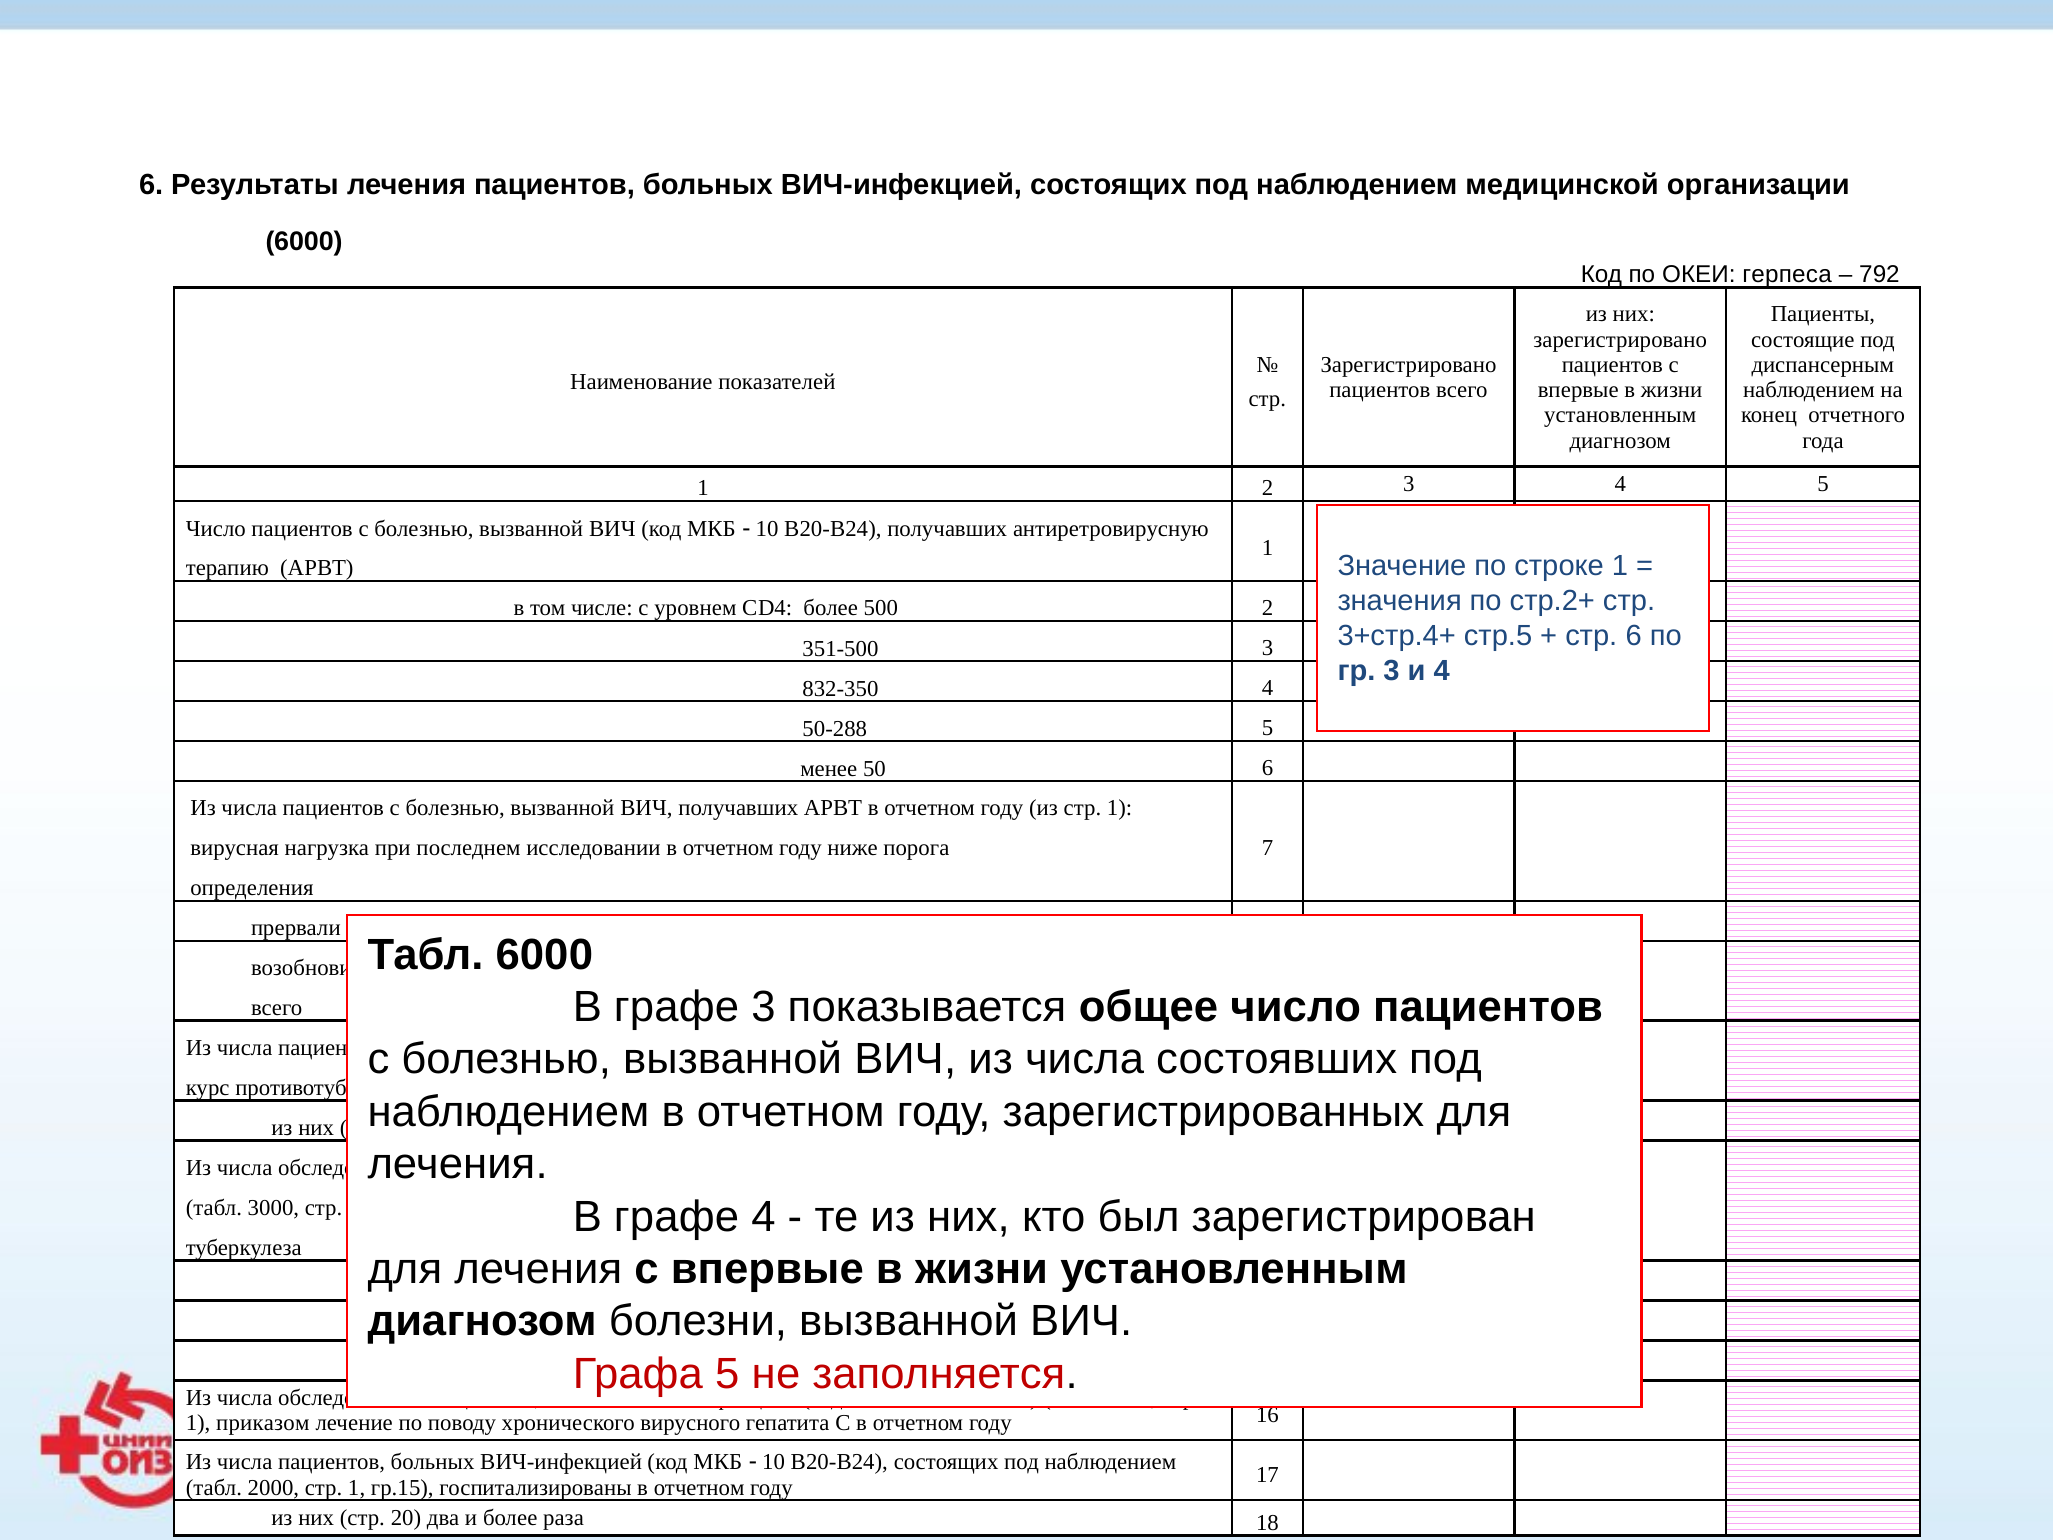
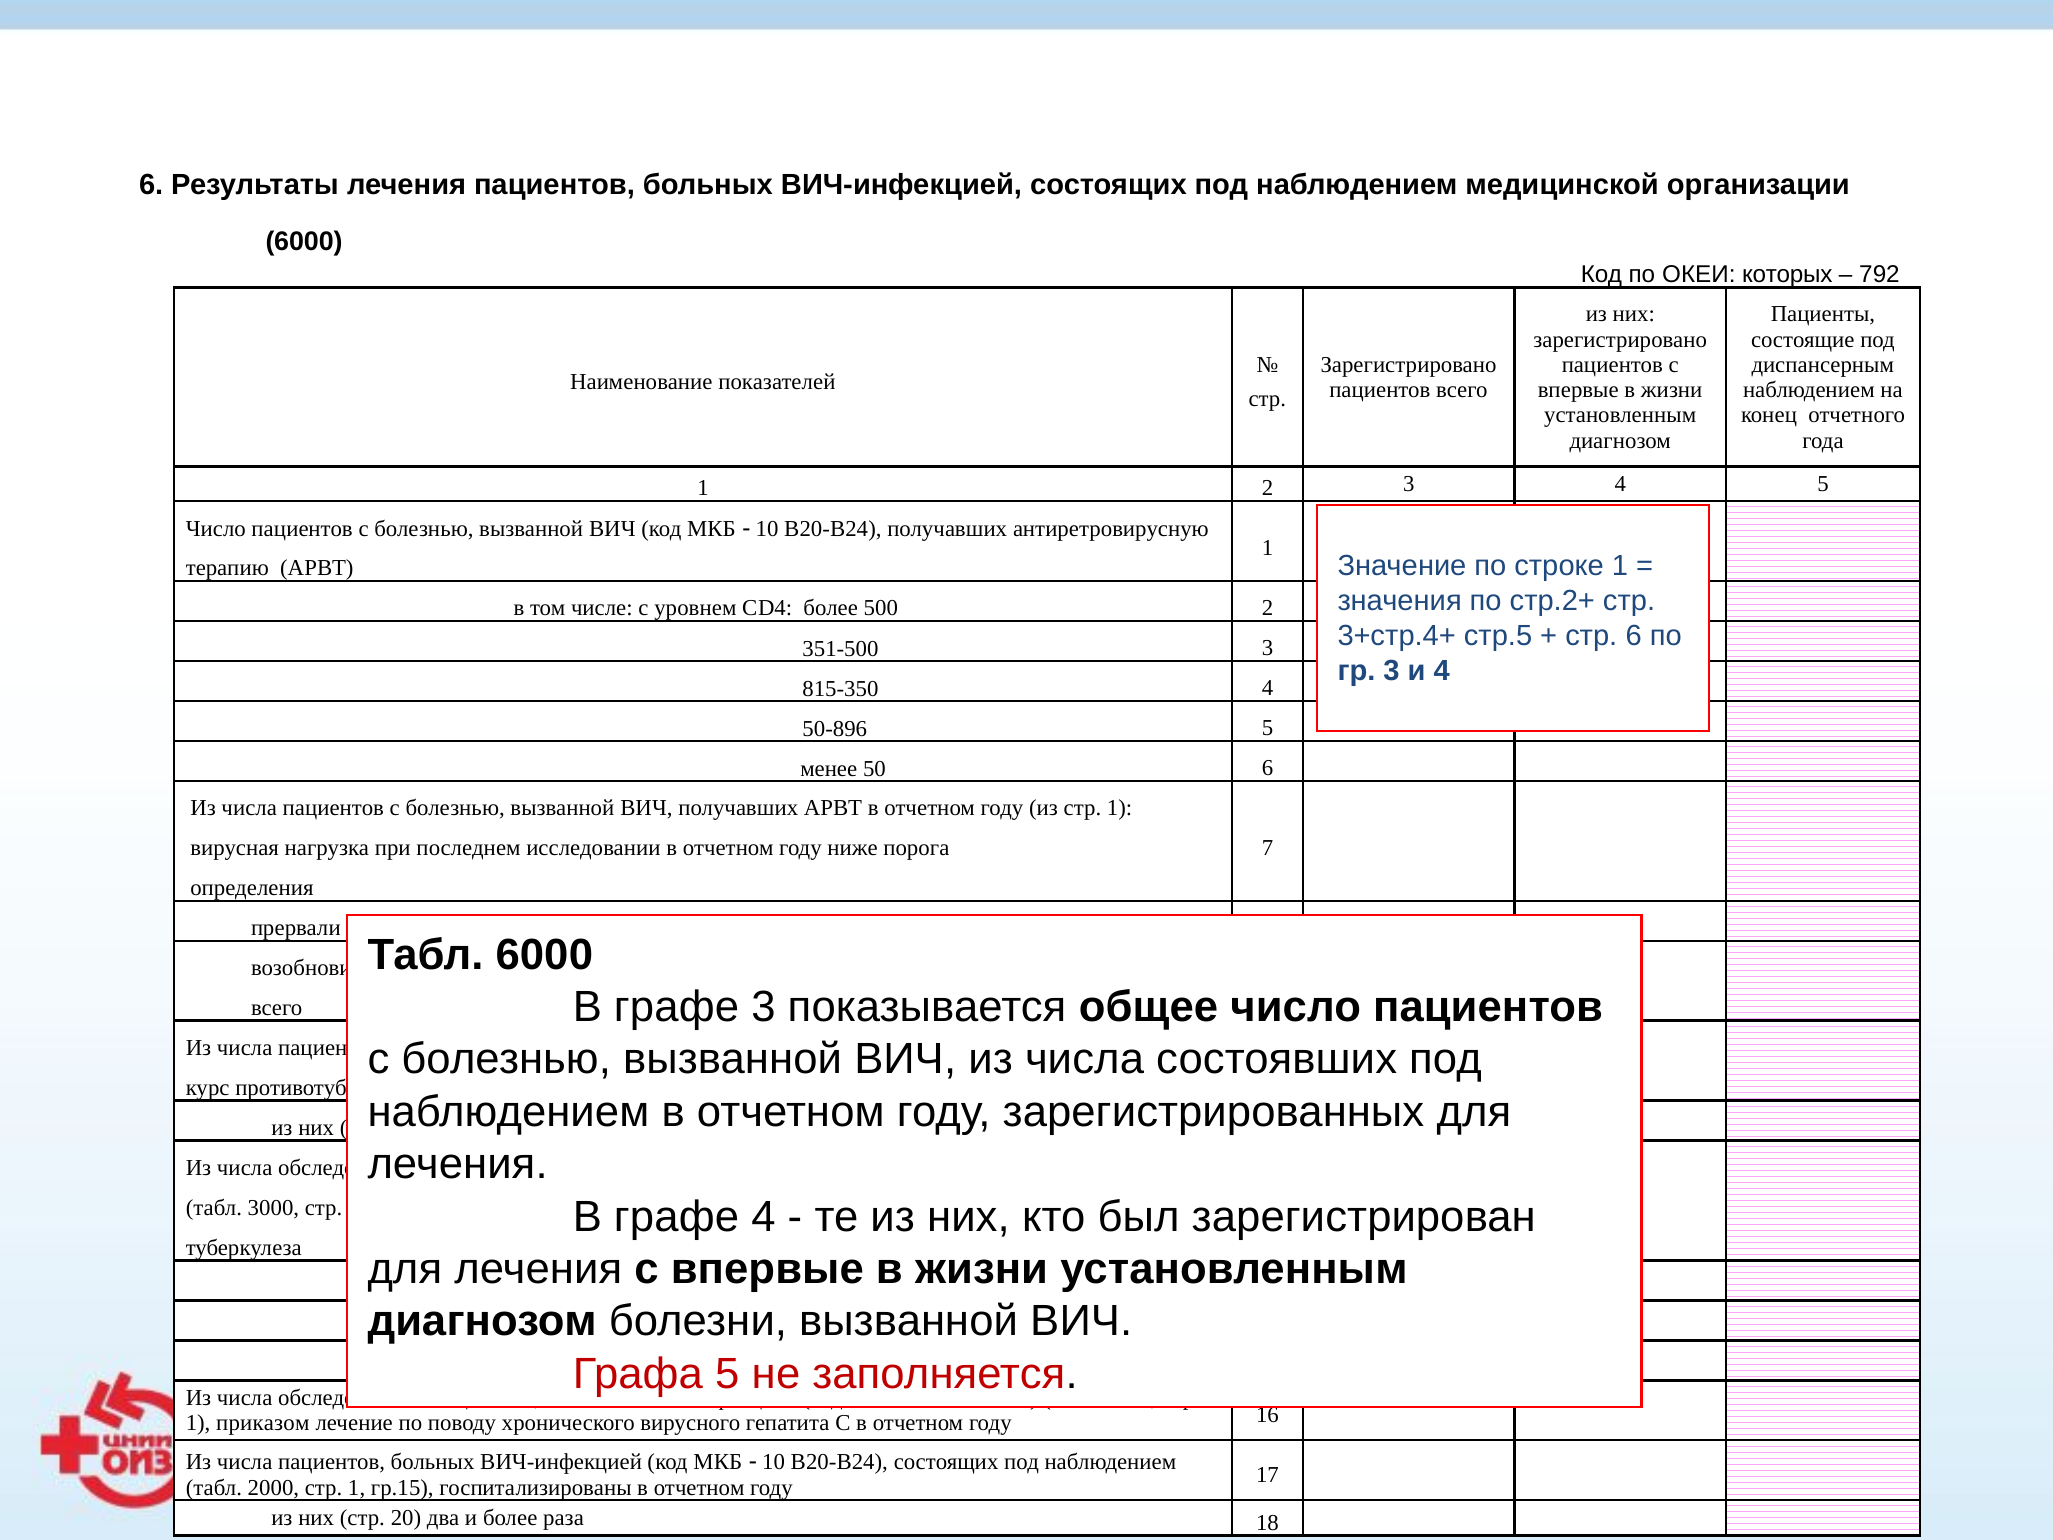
герпеса: герпеса -> которых (1787, 274)
832-350: 832-350 -> 815-350 (840, 688)
50-288: 50-288 -> 50-896 (835, 728)
